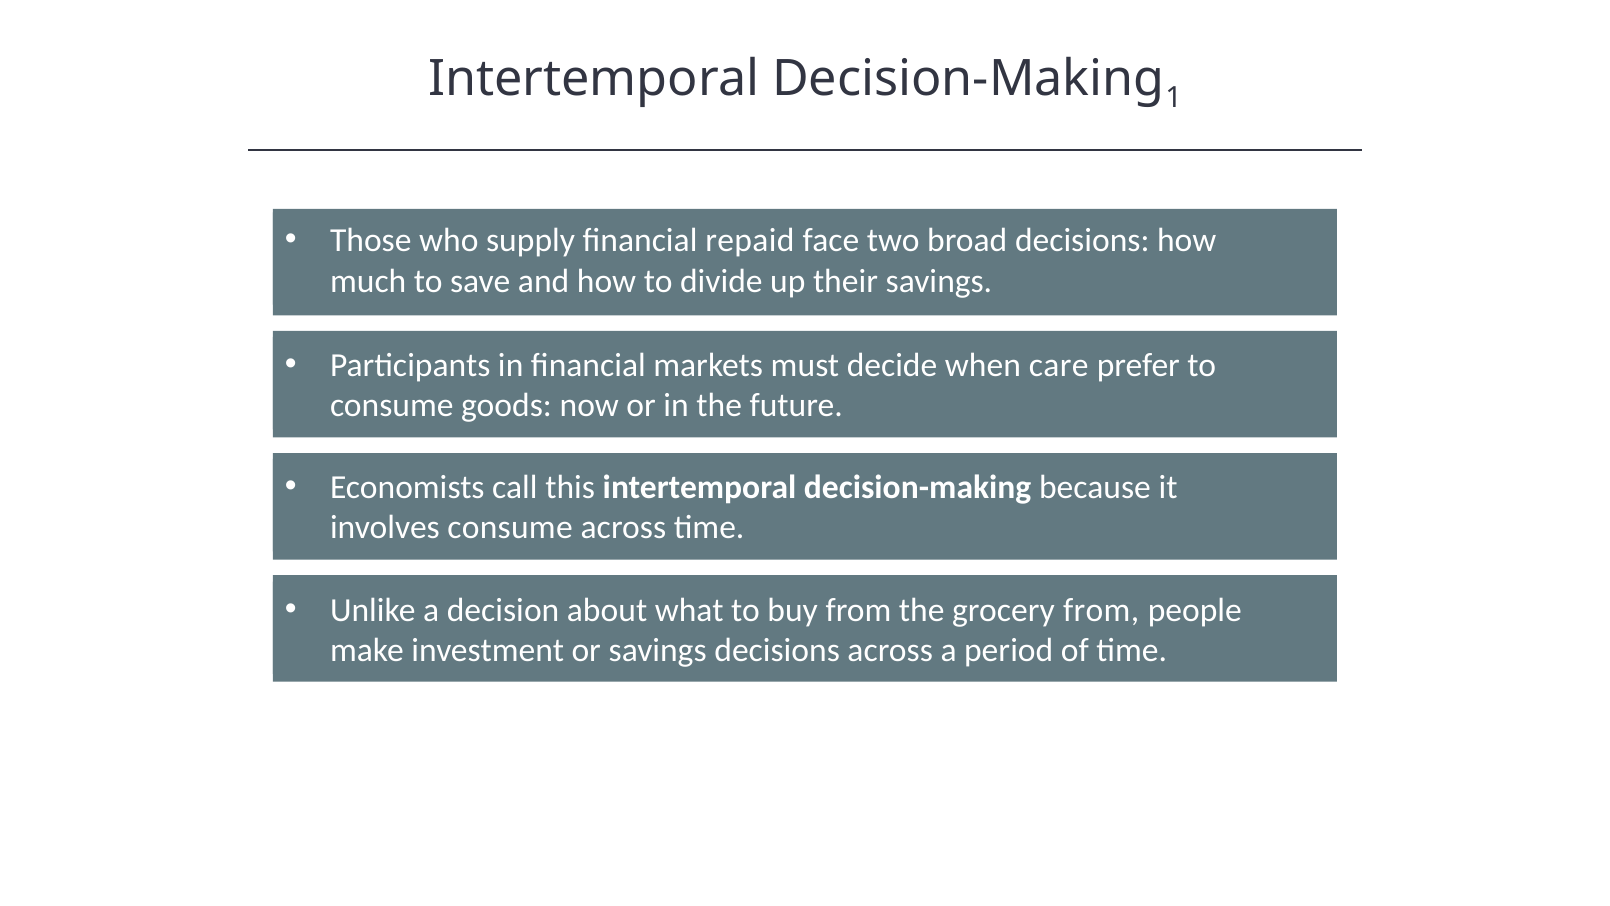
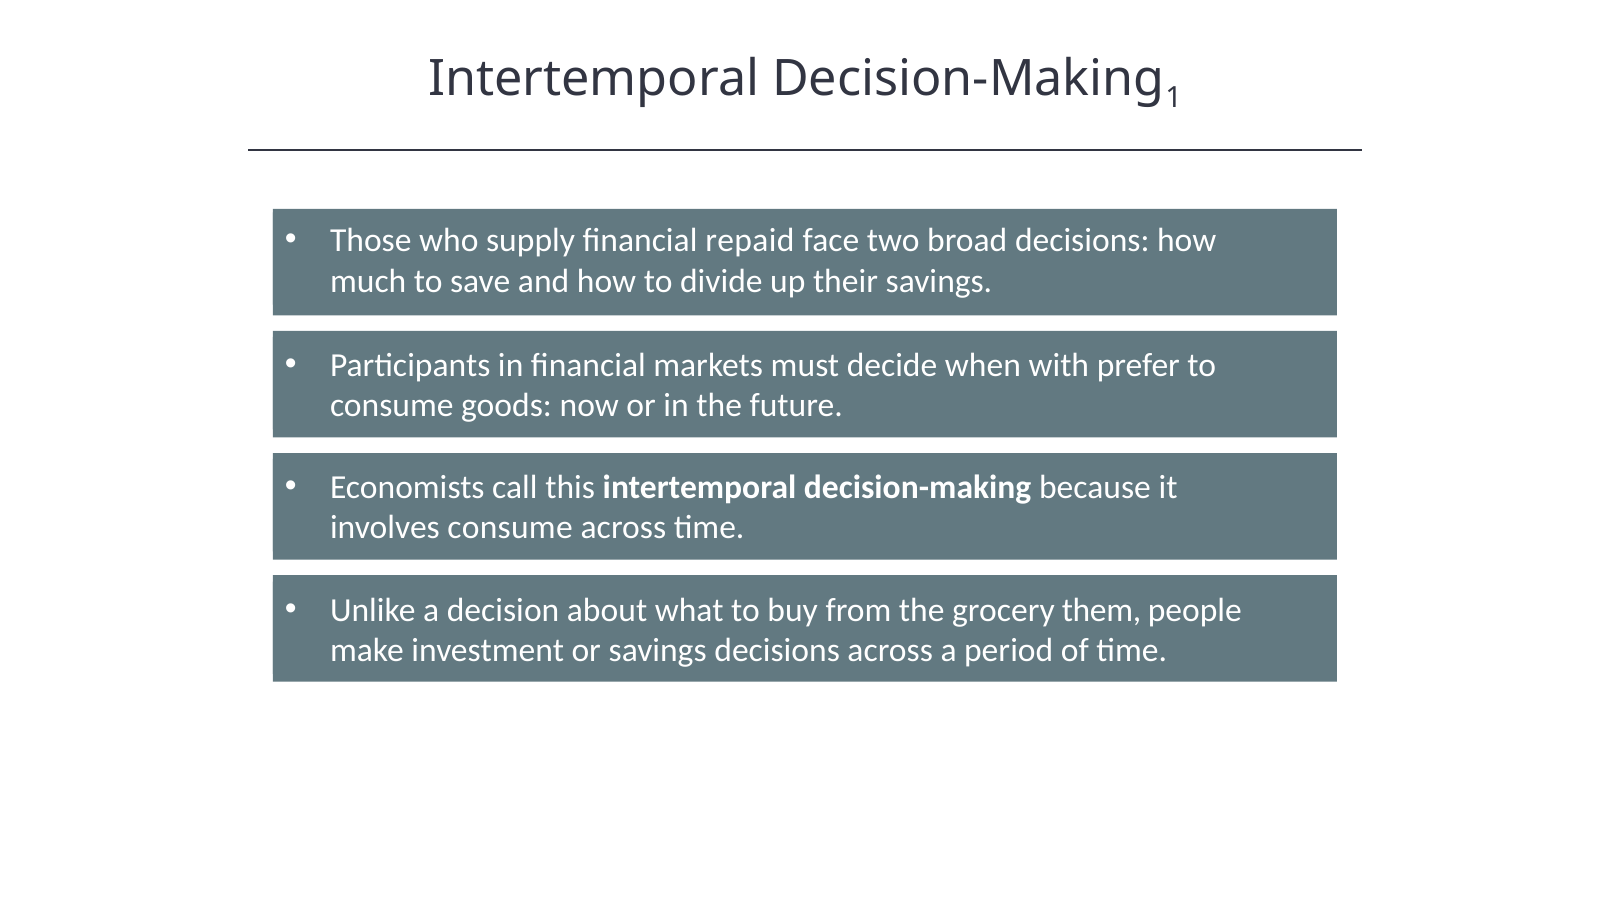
care: care -> with (1059, 365)
grocery from: from -> them (1101, 610)
